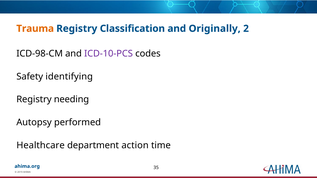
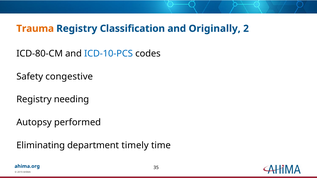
ICD-98-CM: ICD-98-CM -> ICD-80-CM (40, 54)
ICD-10-PCS colour: purple -> blue (109, 54)
identifying: identifying -> congestive (69, 77)
Healthcare: Healthcare -> Eliminating (41, 146)
action: action -> timely (135, 146)
